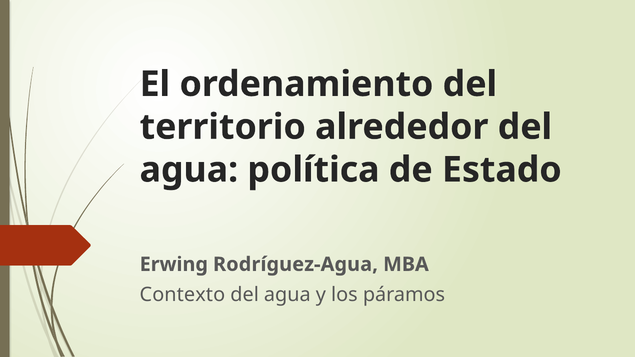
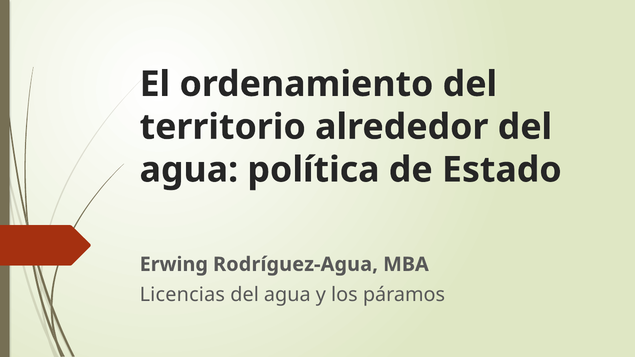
Contexto: Contexto -> Licencias (182, 295)
